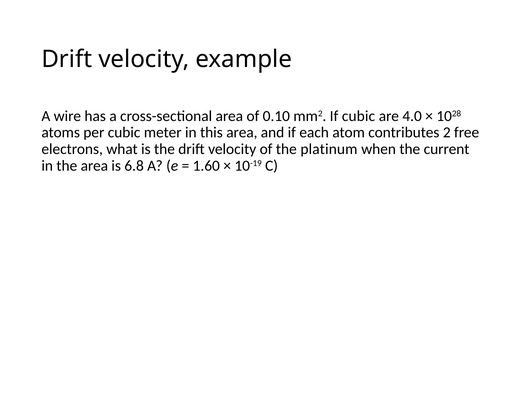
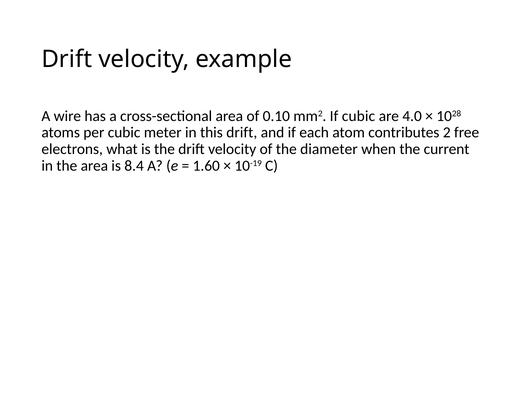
this area: area -> drift (242, 132)
platinum: platinum -> diameter (329, 149)
6.8: 6.8 -> 8.4 (134, 166)
